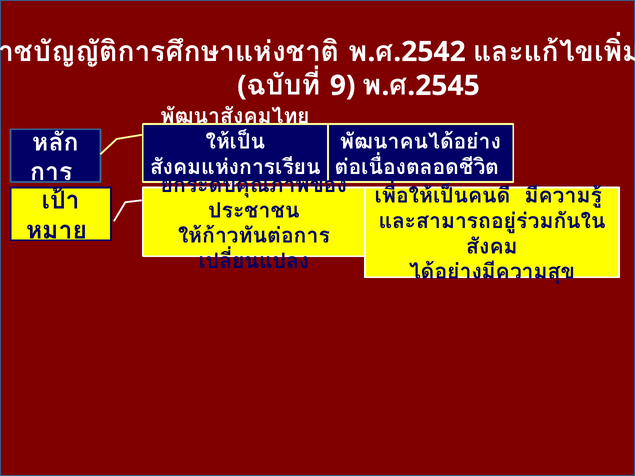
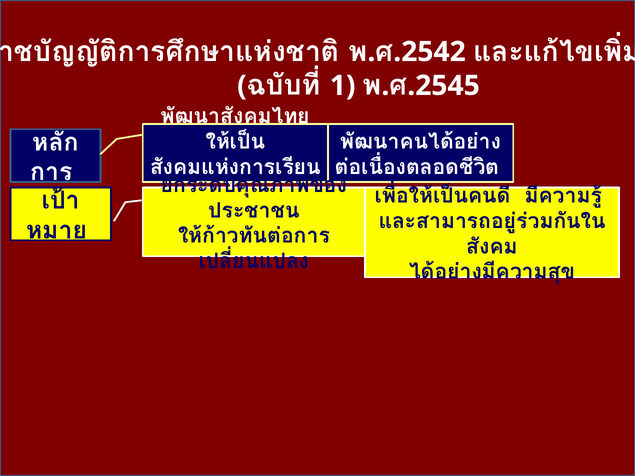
9: 9 -> 1 (343, 86)
